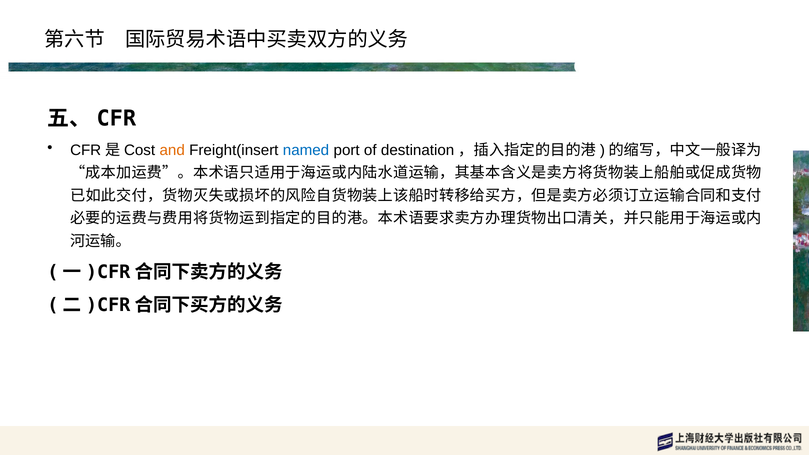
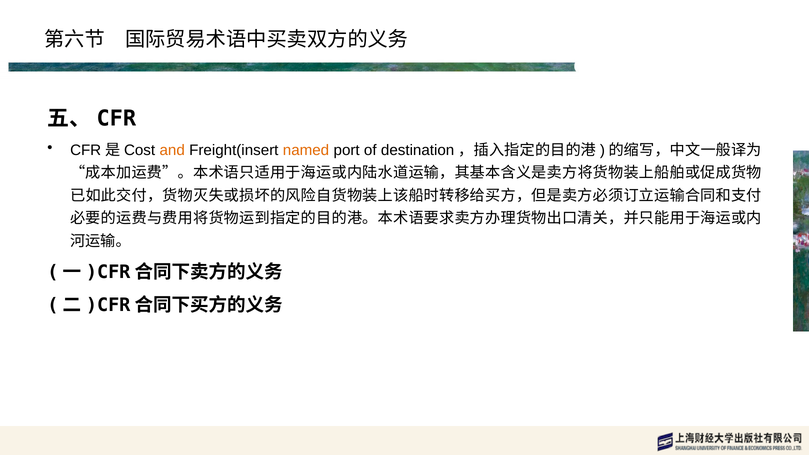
named colour: blue -> orange (306, 150)
